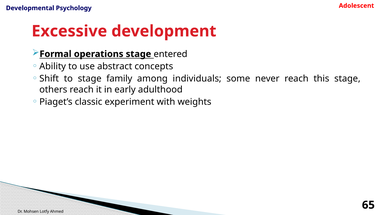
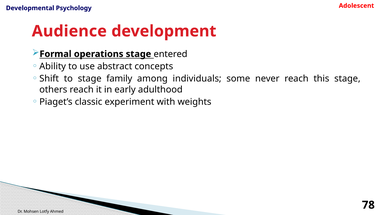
Excessive: Excessive -> Audience (69, 31)
65: 65 -> 78 (368, 205)
